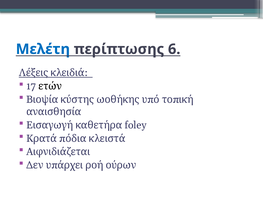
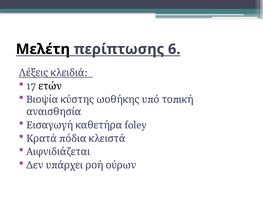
Μελέτη colour: blue -> black (43, 49)
